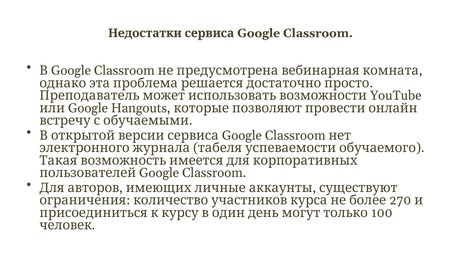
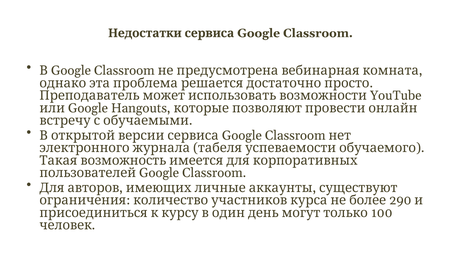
270: 270 -> 290 (400, 200)
